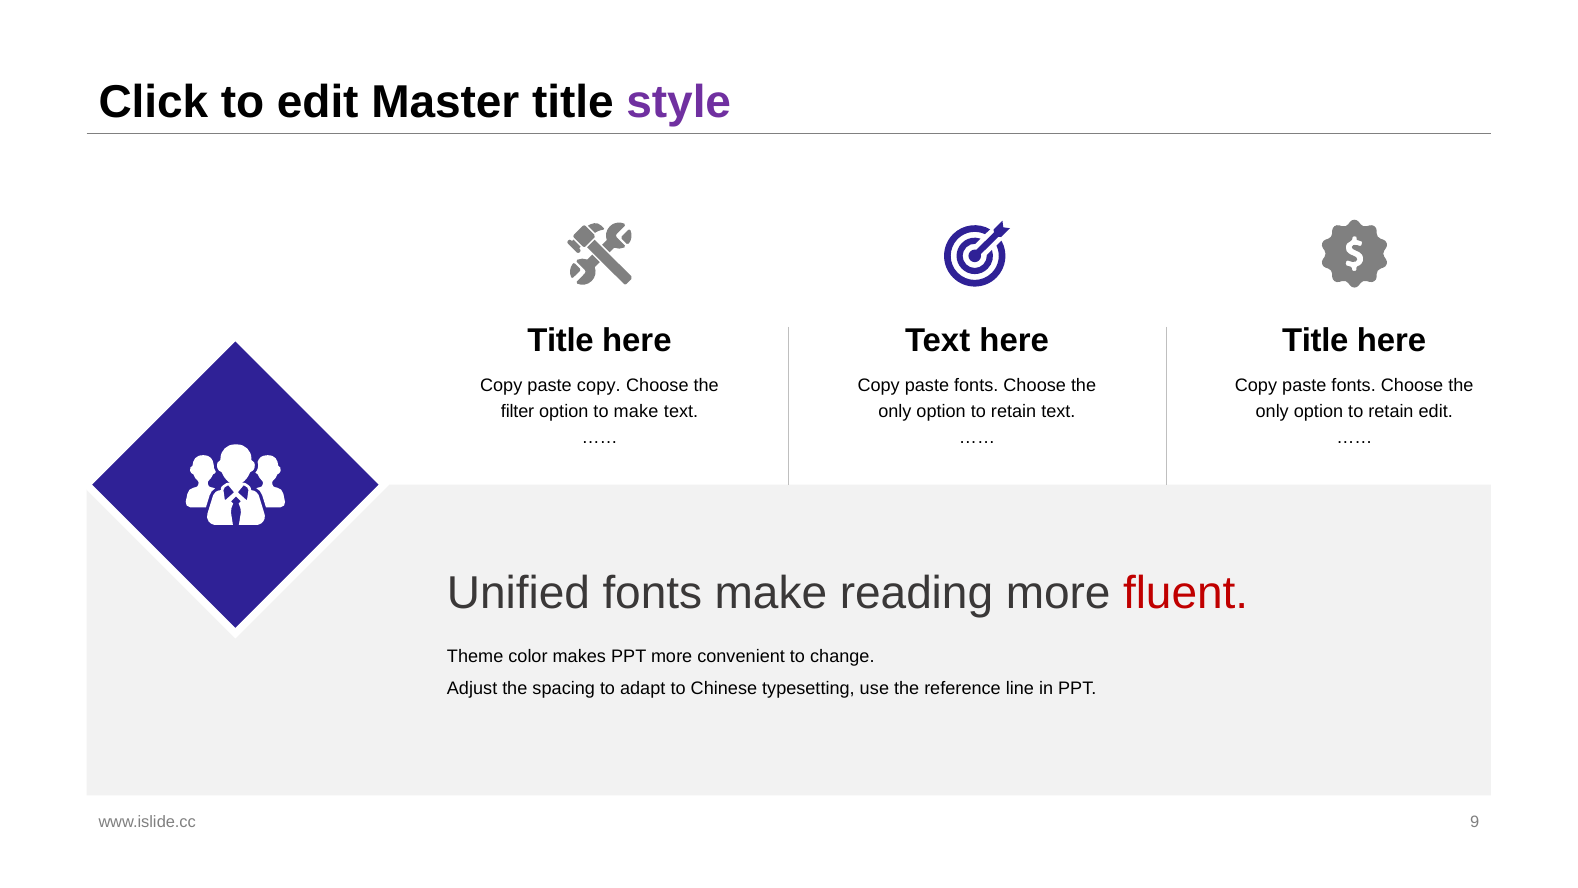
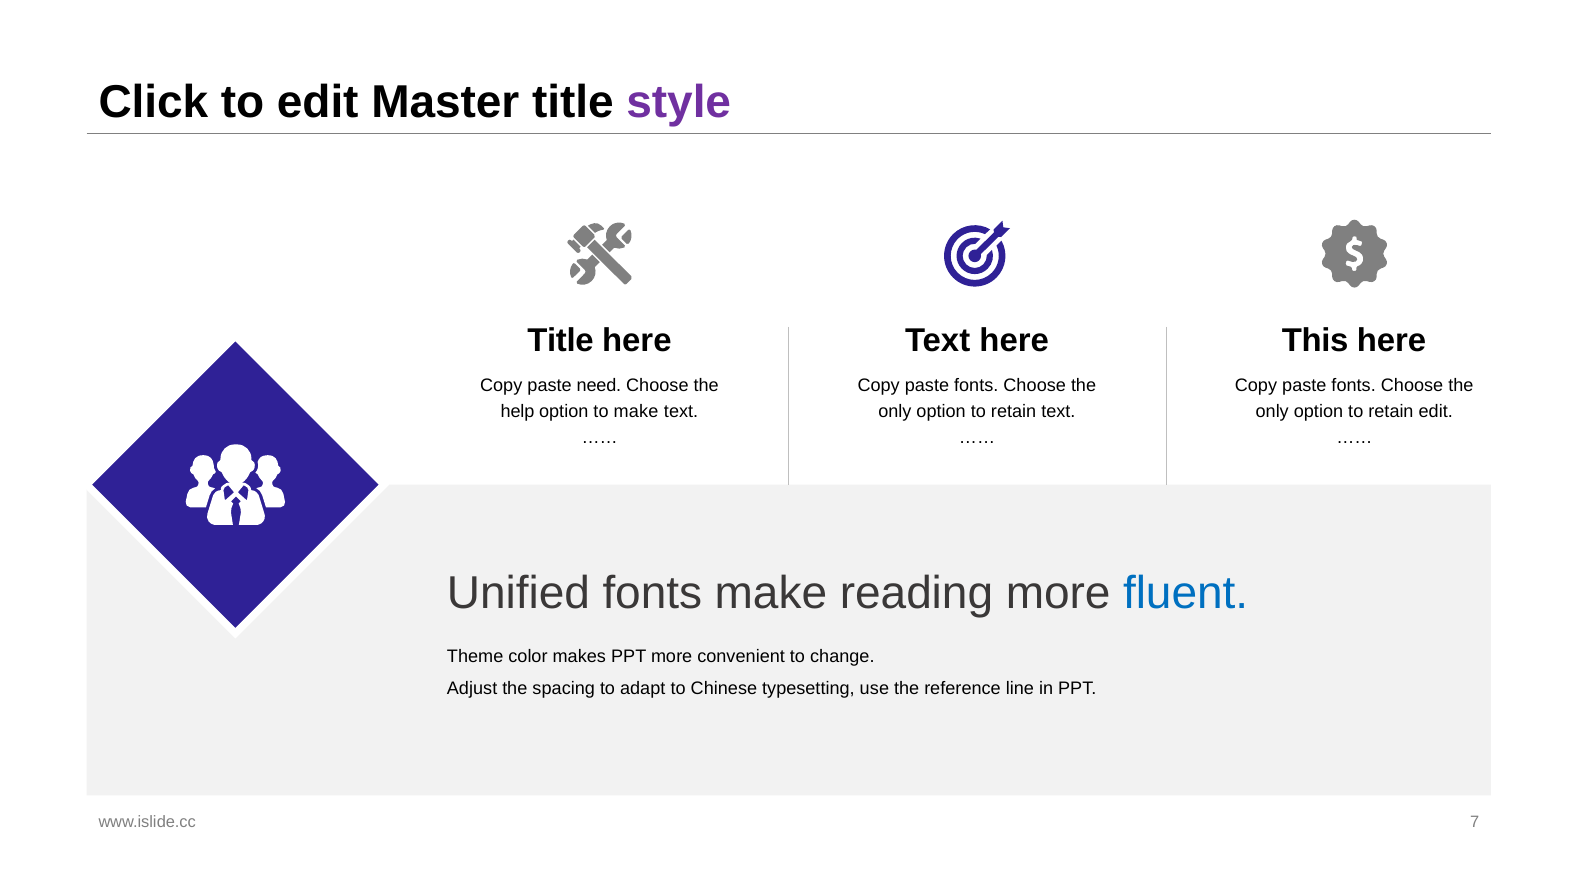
Title: Title -> This (1315, 341)
paste copy: copy -> need (599, 385)
filter: filter -> help (518, 411)
fluent colour: red -> blue (1186, 593)
9: 9 -> 7 (1475, 822)
